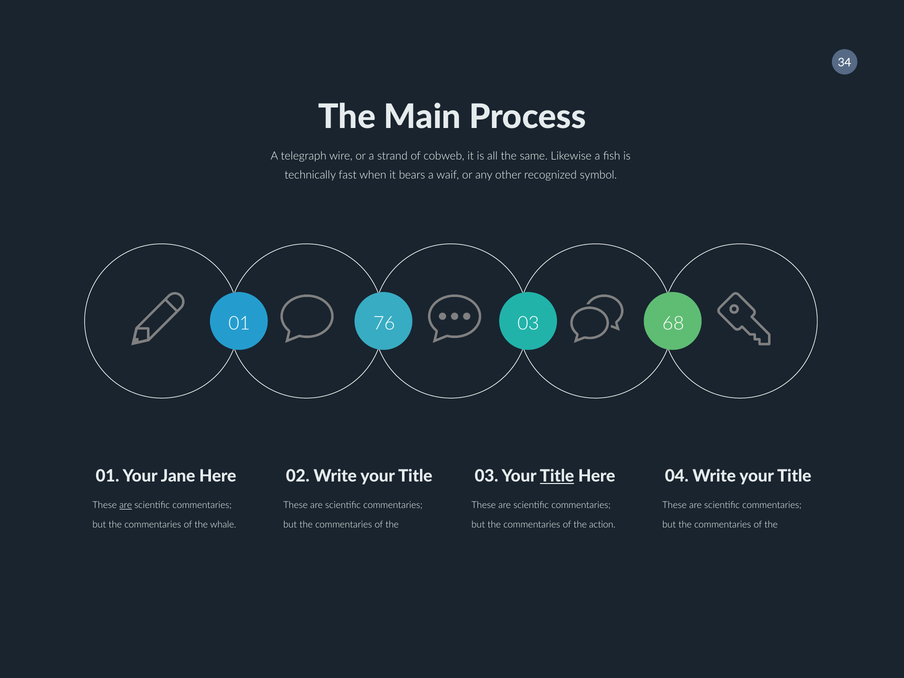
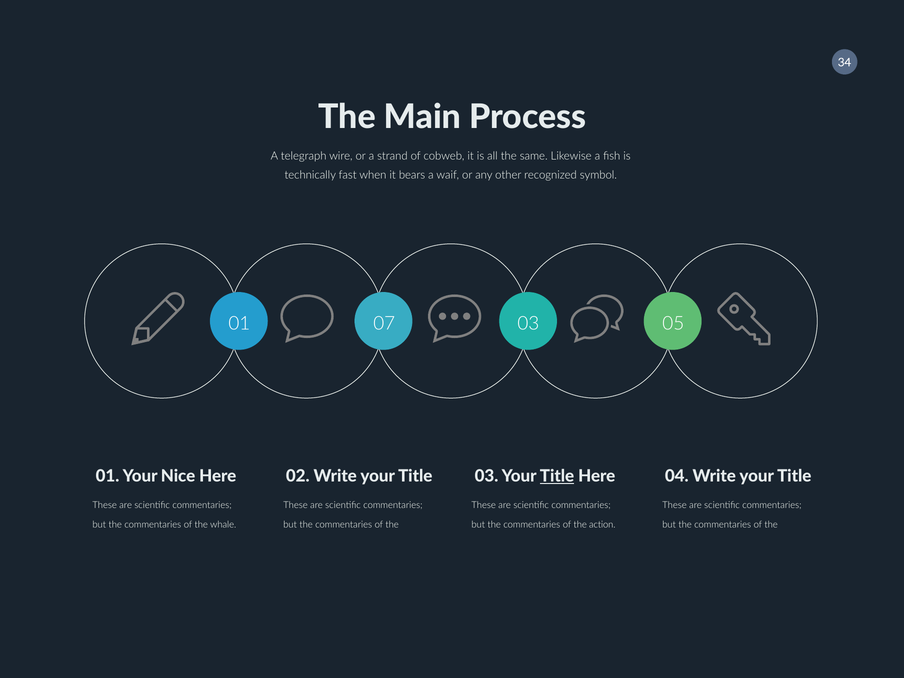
76: 76 -> 07 (384, 324)
68: 68 -> 05 (673, 324)
Jane: Jane -> Nice (178, 476)
are underline: present -> none (126, 505)
